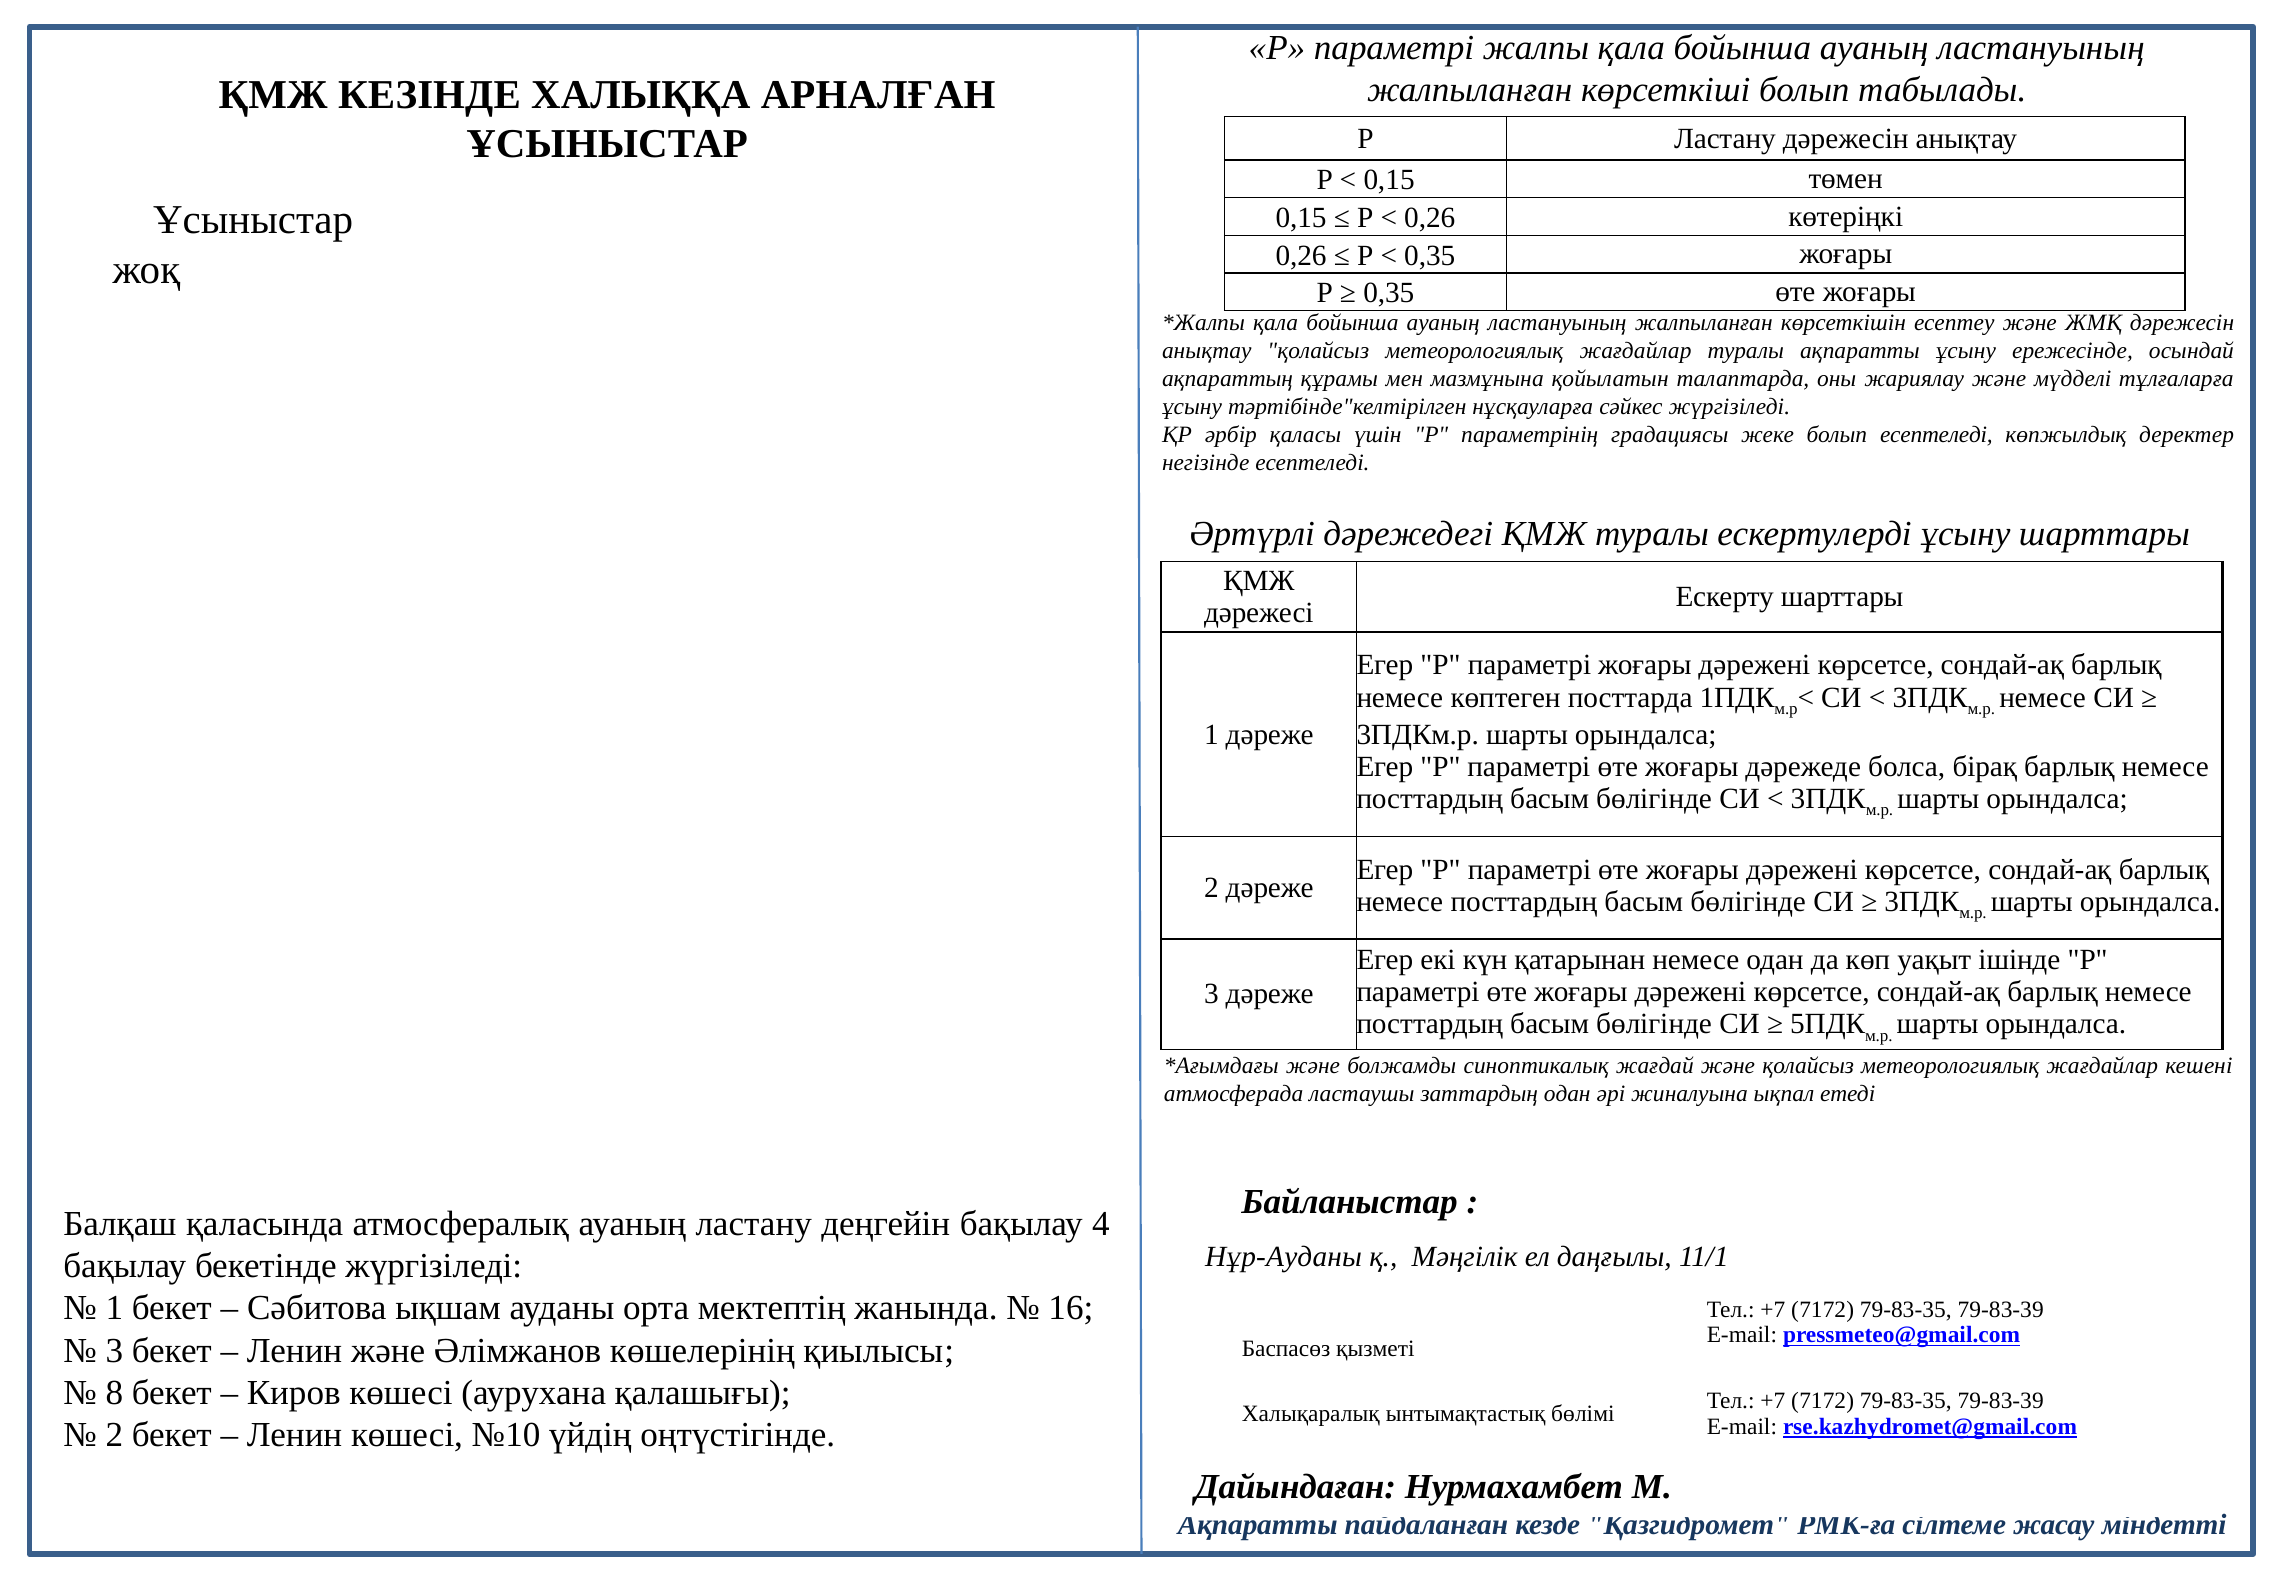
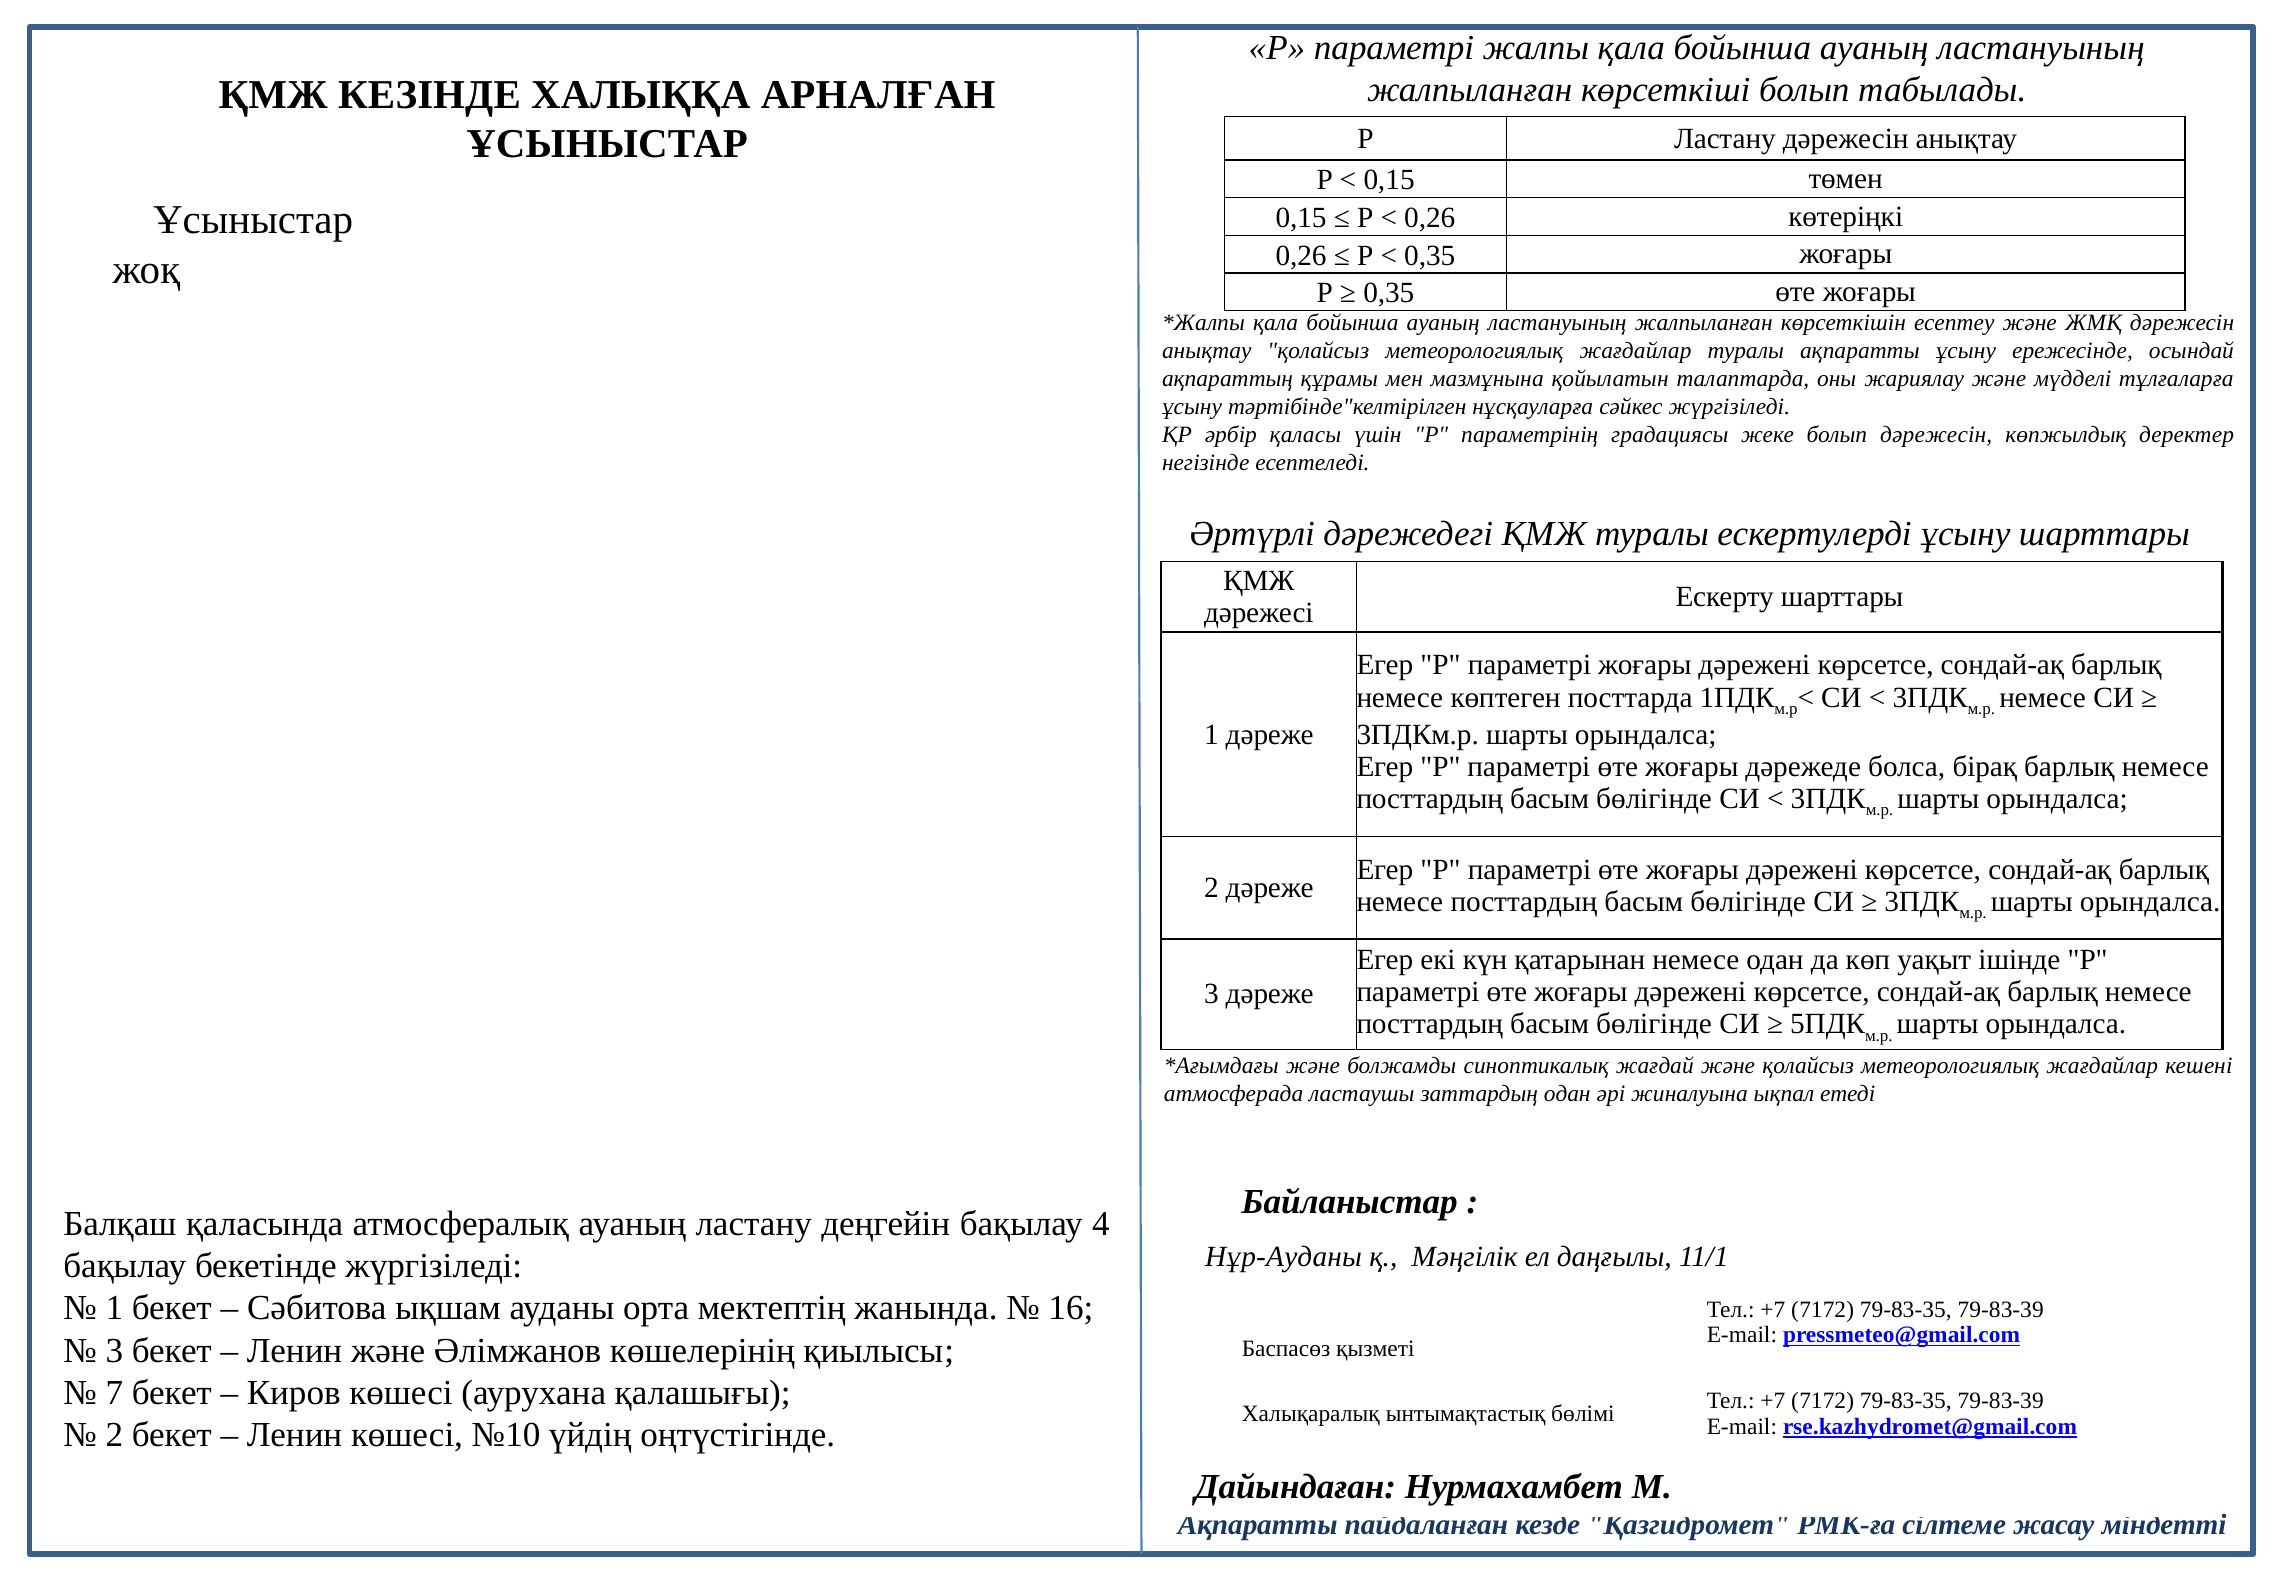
болып есептеледі: есептеледі -> дәрежесін (1936, 435)
8: 8 -> 7 (114, 1392)
